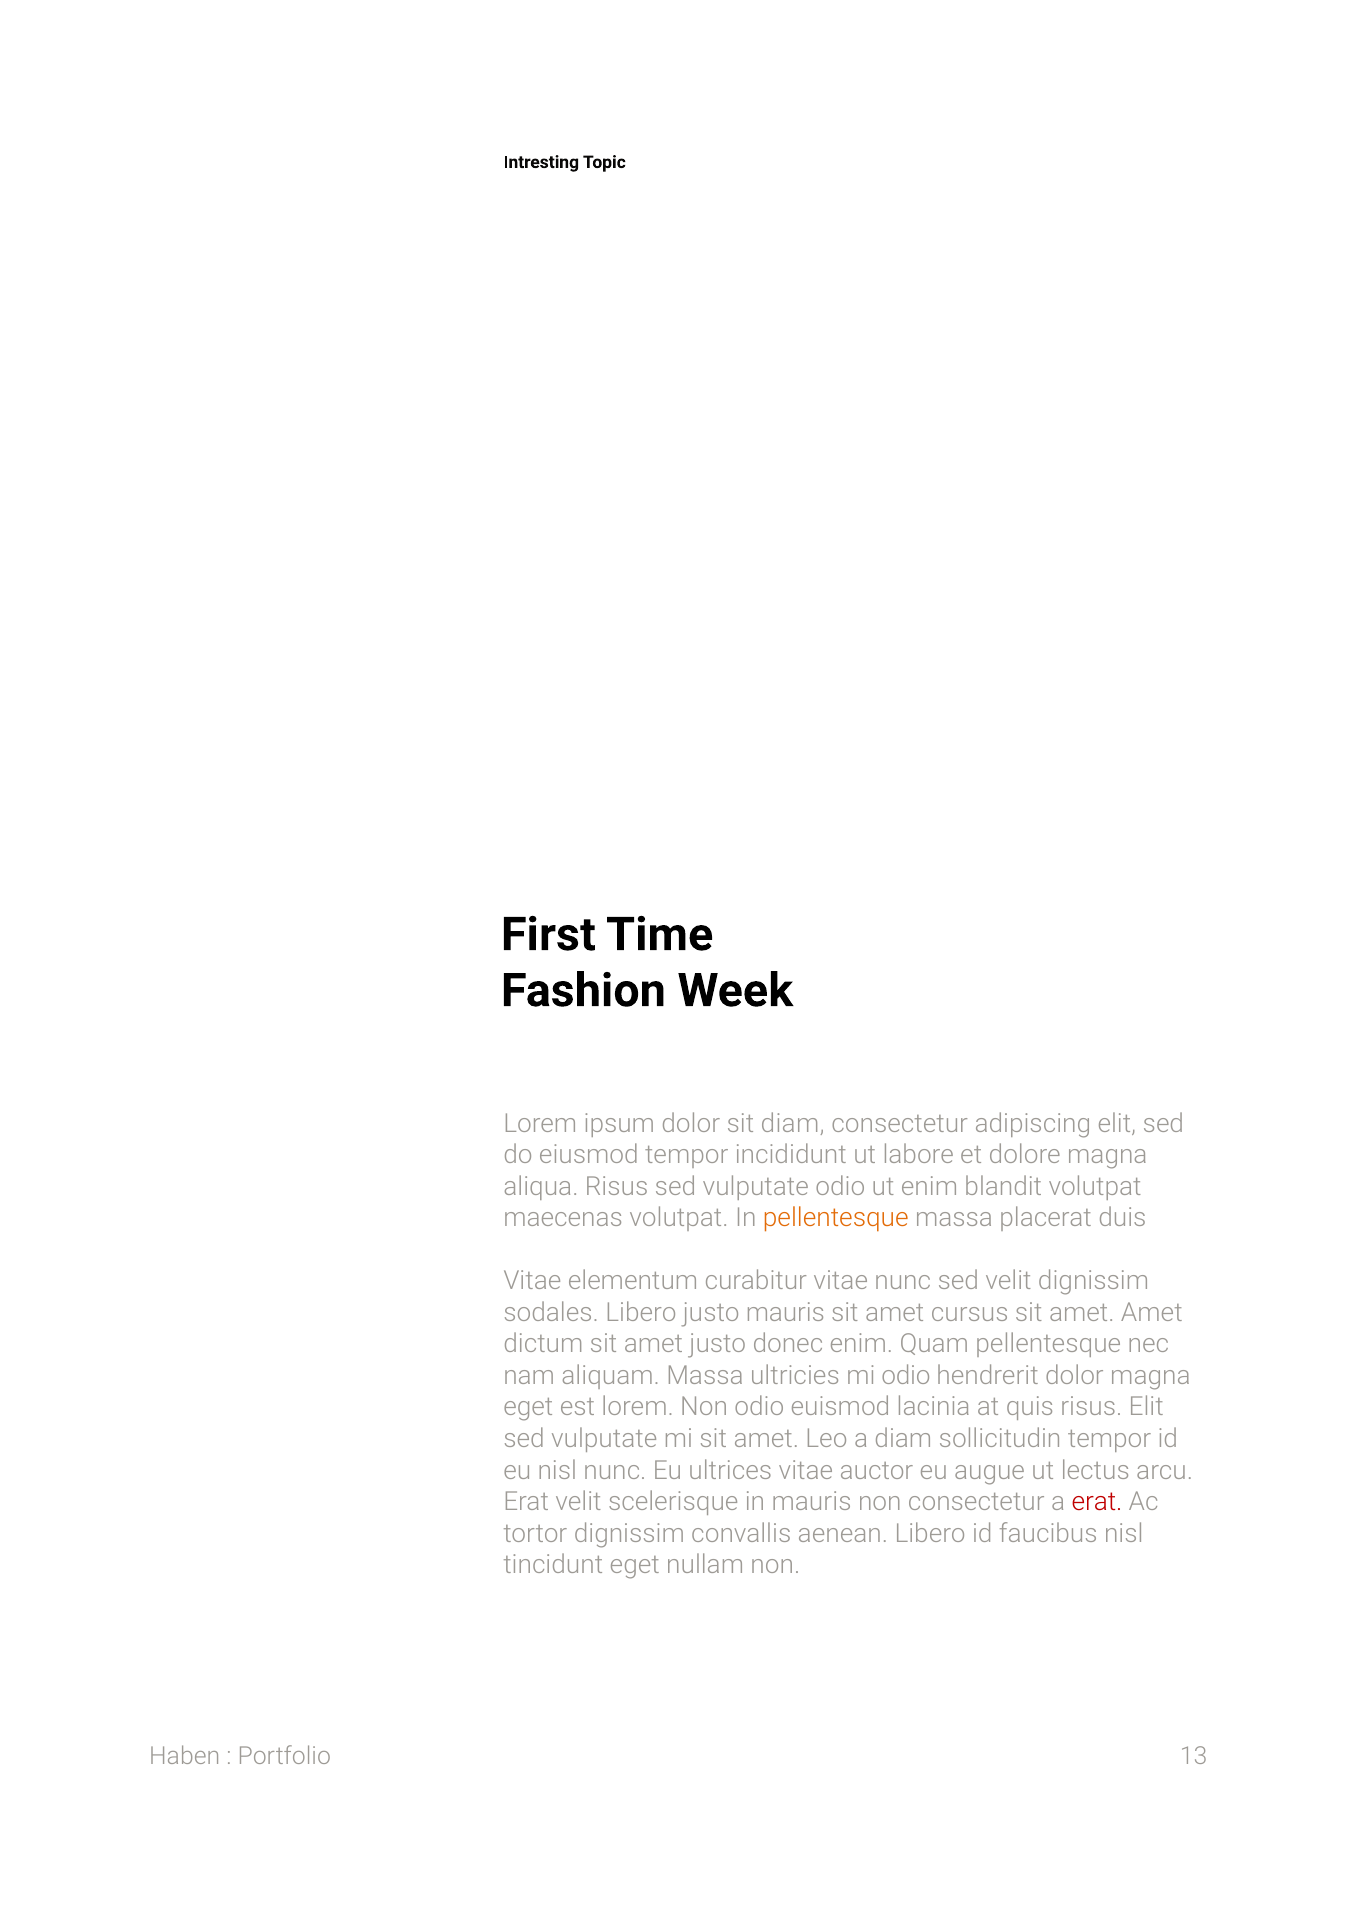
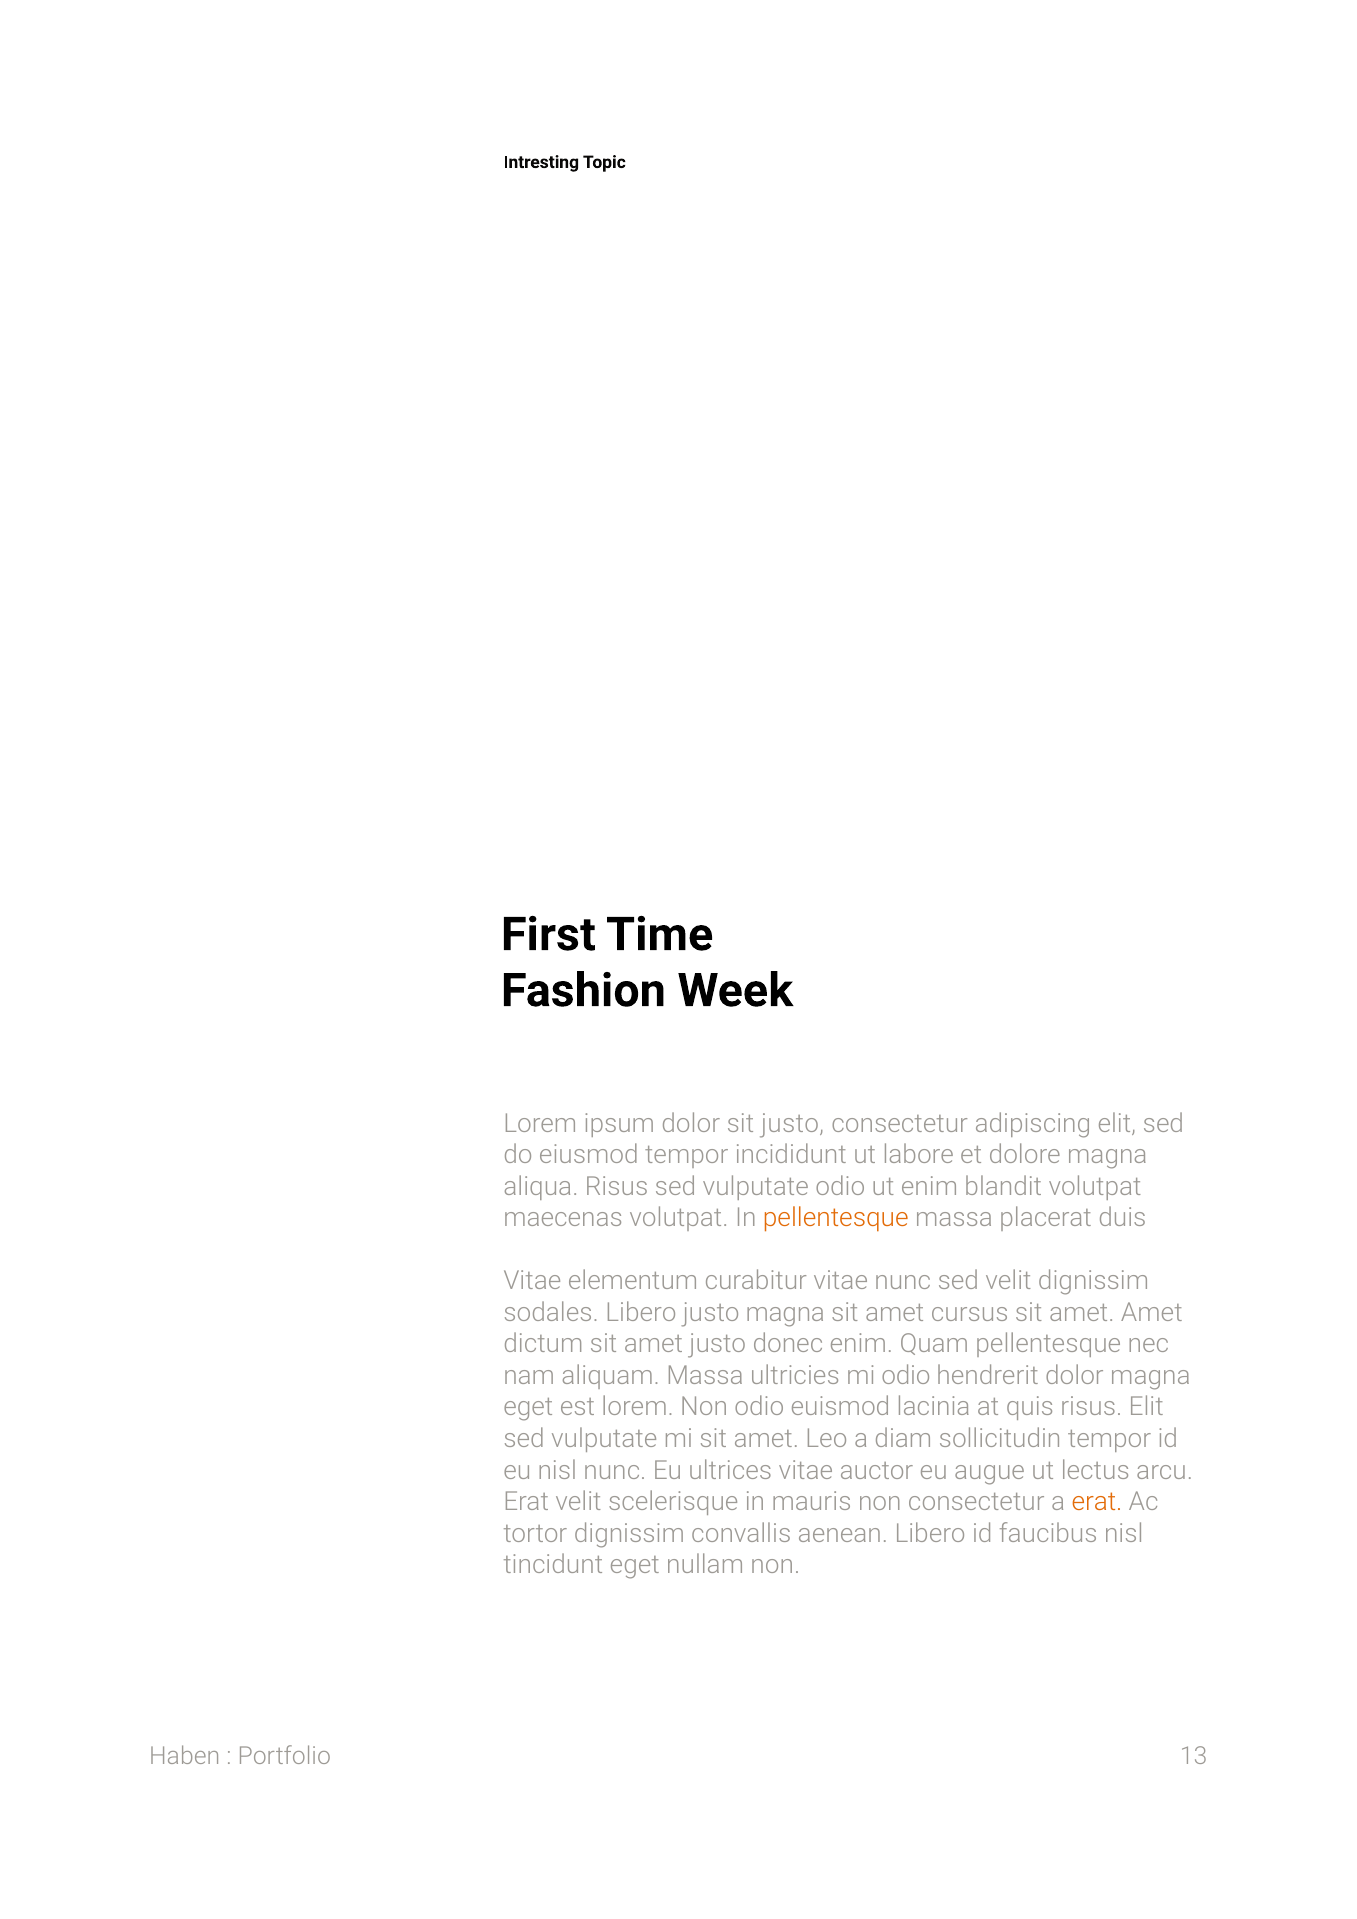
sit diam: diam -> justo (793, 1123)
justo mauris: mauris -> magna (785, 1313)
erat colour: red -> orange (1097, 1502)
